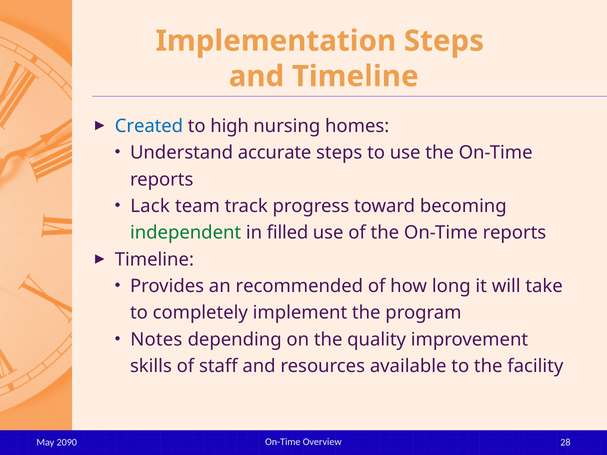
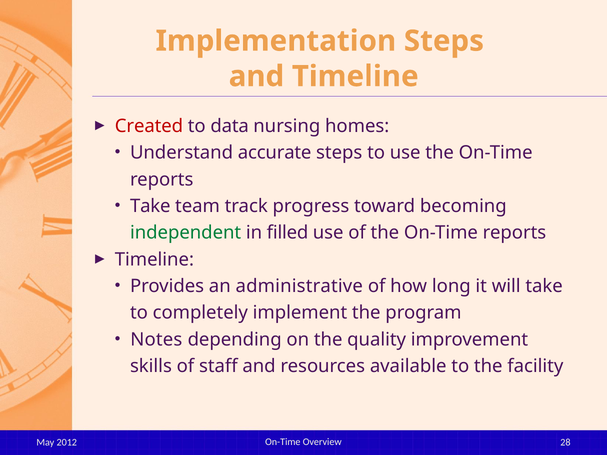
Created colour: blue -> red (149, 126)
high: high -> data (230, 126)
Lack: Lack -> Take (150, 206)
recommended: recommended -> administrative (299, 286)
2090: 2090 -> 2012 (67, 443)
